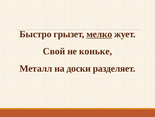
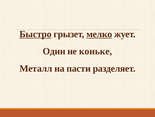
Быстро underline: none -> present (35, 34)
Свой: Свой -> Один (54, 51)
доски: доски -> пасти (79, 68)
